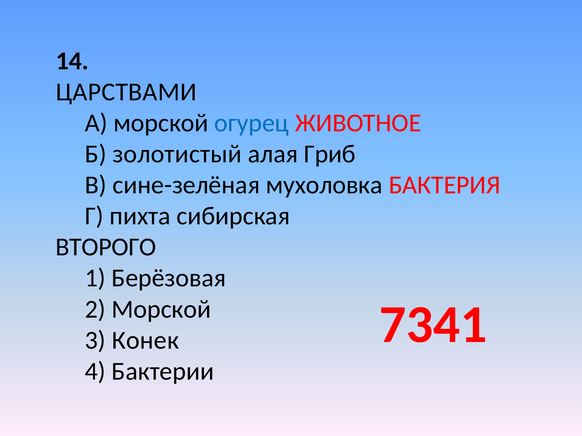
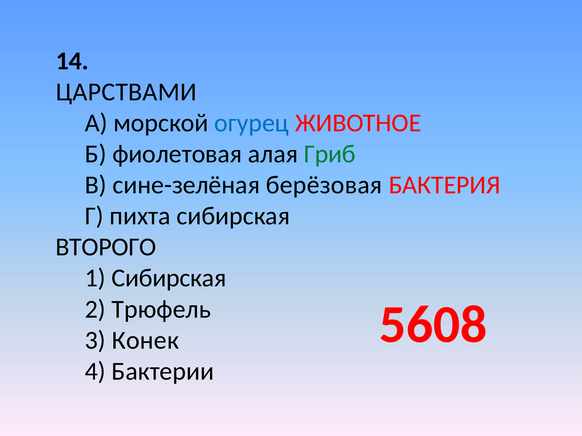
золотистый: золотистый -> фиолетовая (177, 154)
Гриб colour: black -> green (330, 154)
мухоловка: мухоловка -> берёзовая (324, 185)
1 Берёзовая: Берёзовая -> Сибирская (169, 278)
2 Морской: Морской -> Трюфель (161, 310)
7341: 7341 -> 5608 (433, 325)
